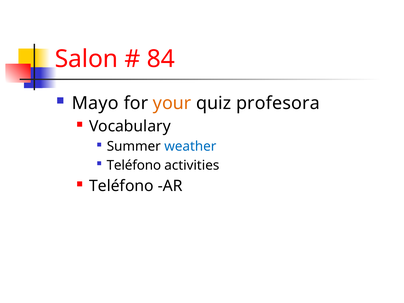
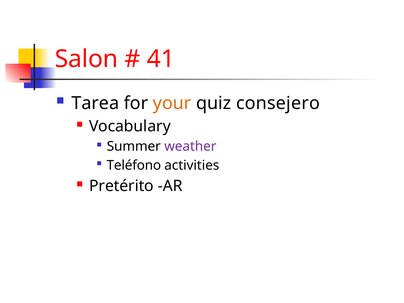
84: 84 -> 41 (161, 59)
Mayo: Mayo -> Tarea (95, 103)
profesora: profesora -> consejero (278, 103)
weather colour: blue -> purple (190, 146)
Teléfono: Teléfono -> Pretérito (121, 186)
